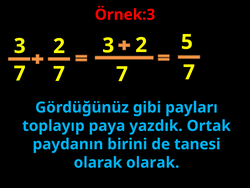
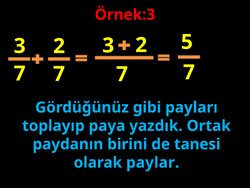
olarak olarak: olarak -> paylar (153, 162)
